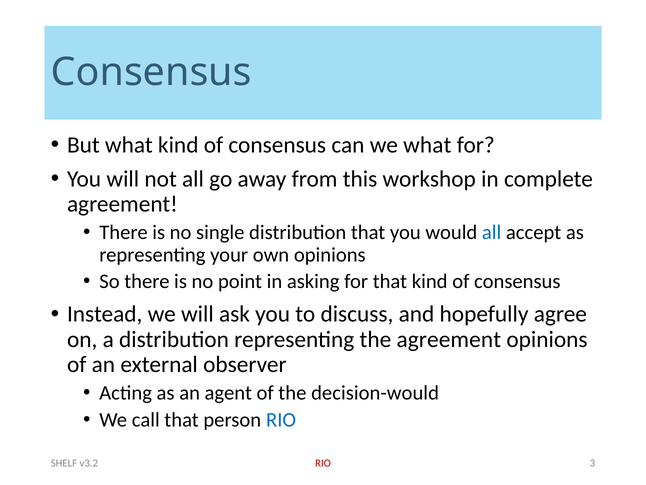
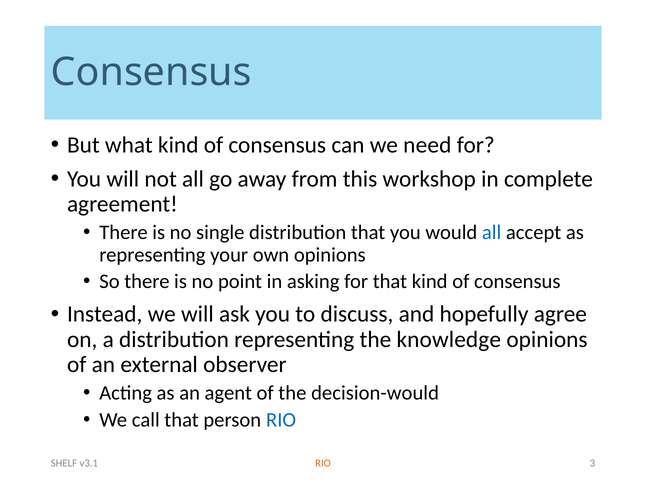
we what: what -> need (427, 145)
the agreement: agreement -> knowledge (449, 339)
RIO colour: red -> orange (323, 463)
v3.2: v3.2 -> v3.1 (89, 463)
